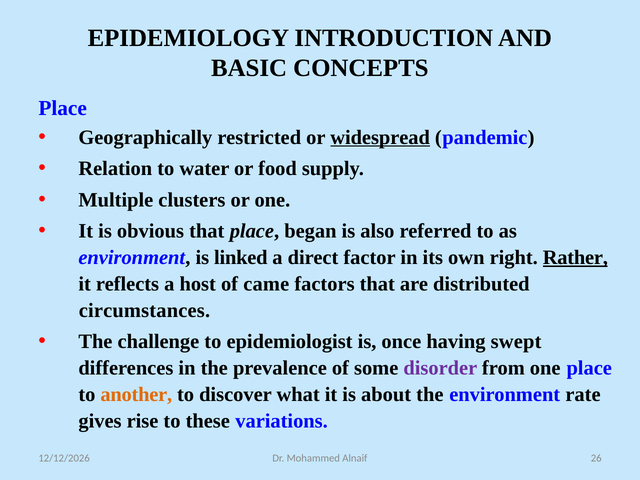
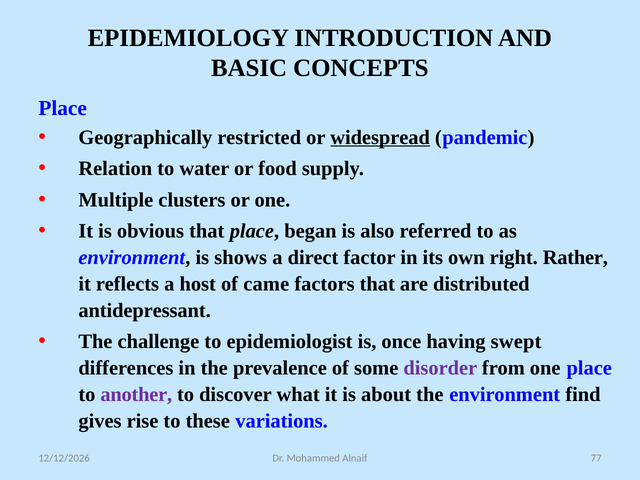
linked: linked -> shows (241, 257)
Rather underline: present -> none (575, 257)
circumstances: circumstances -> antidepressant (145, 310)
another colour: orange -> purple (136, 395)
rate: rate -> find (583, 395)
26: 26 -> 77 (596, 458)
